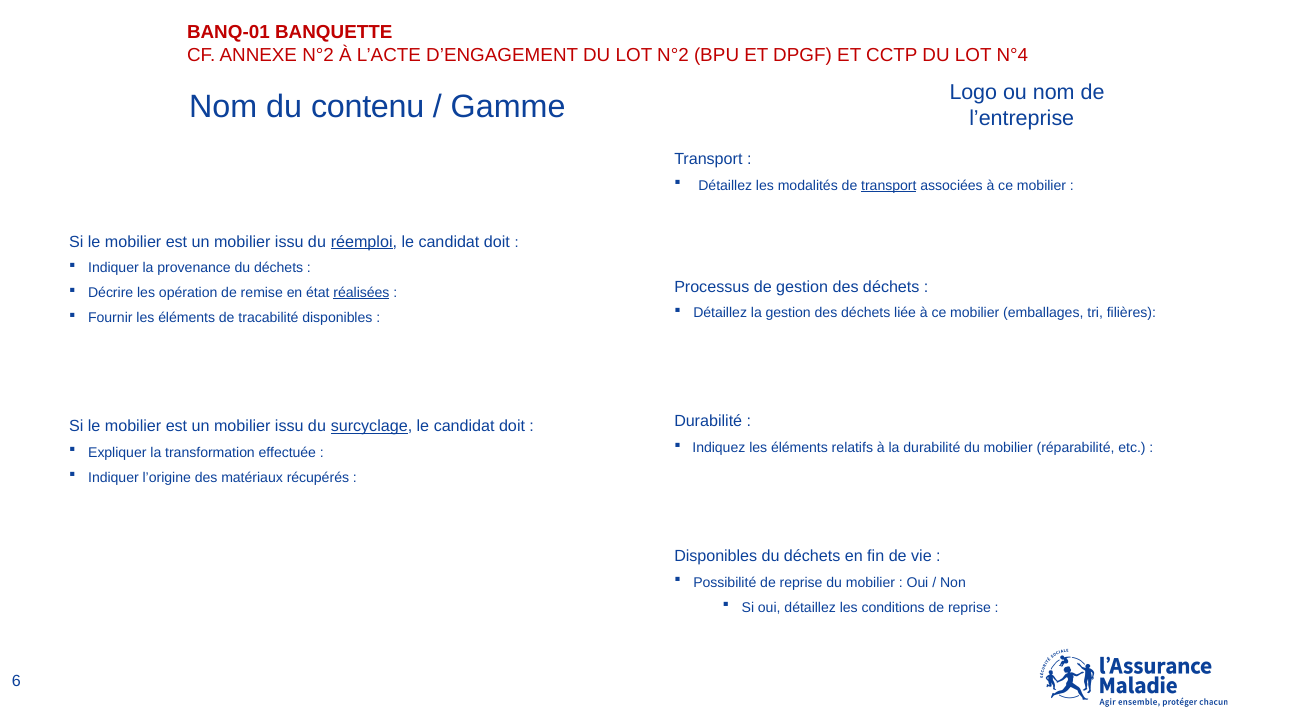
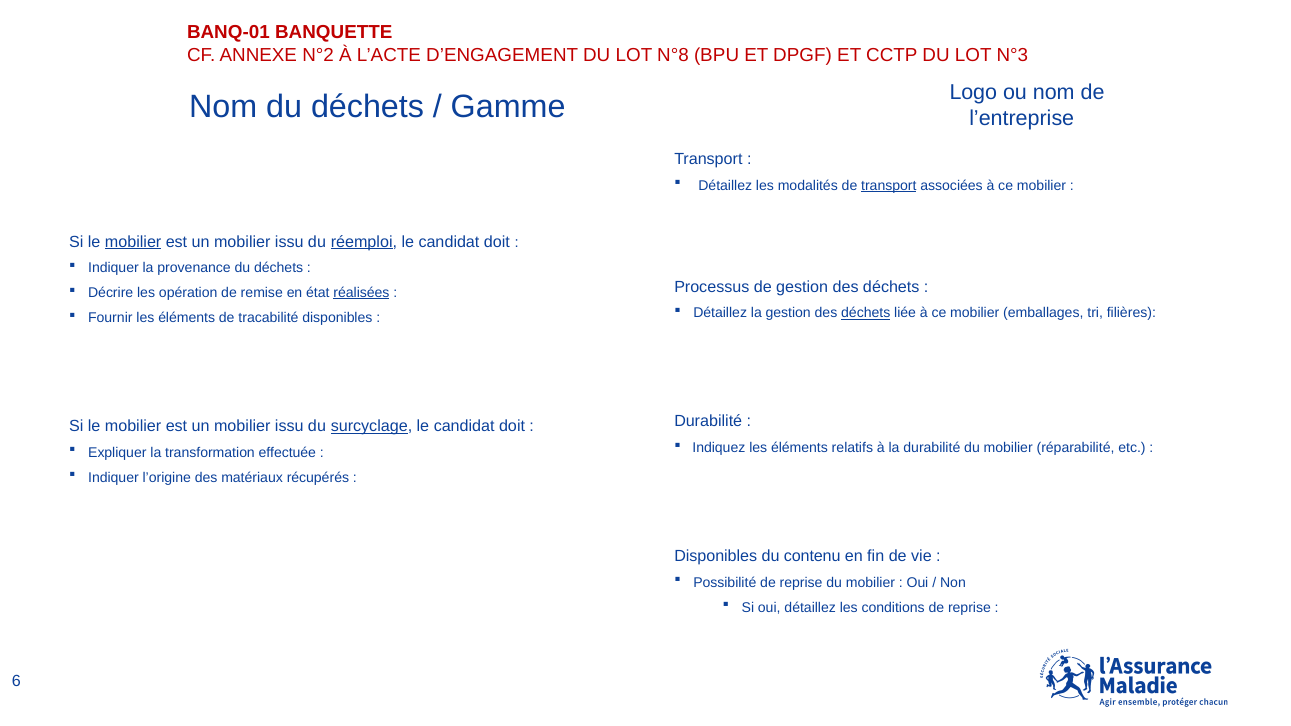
LOT N°2: N°2 -> N°8 (673, 55)
N°4: N°4 -> N°3 (1012, 55)
Nom du contenu: contenu -> déchets (368, 107)
mobilier underline: none -> present (133, 242)
déchets underline: none -> present (866, 313)
déchets: déchets -> contenu (812, 557)
